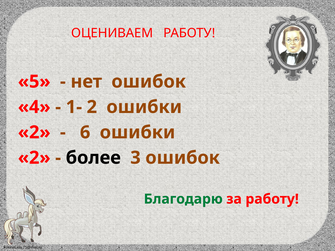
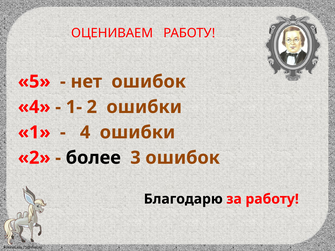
2: 2 -> 1 (34, 132)
6: 6 -> 4 (85, 132)
Благодарю colour: green -> black (183, 199)
